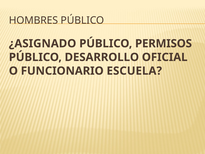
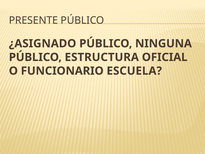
HOMBRES: HOMBRES -> PRESENTE (33, 20)
PERMISOS: PERMISOS -> NINGUNA (163, 43)
DESARROLLO: DESARROLLO -> ESTRUCTURA (102, 57)
